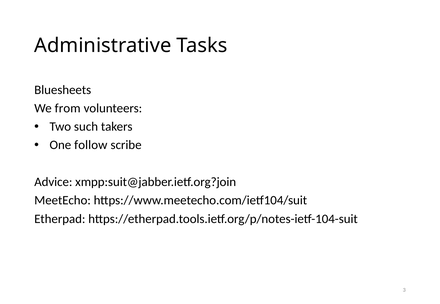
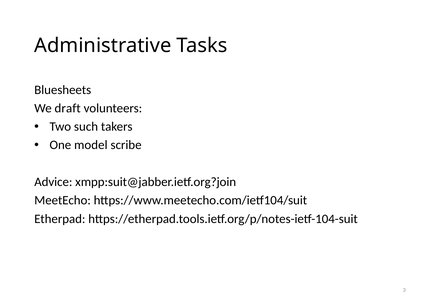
from: from -> draft (68, 108)
follow: follow -> model (91, 145)
